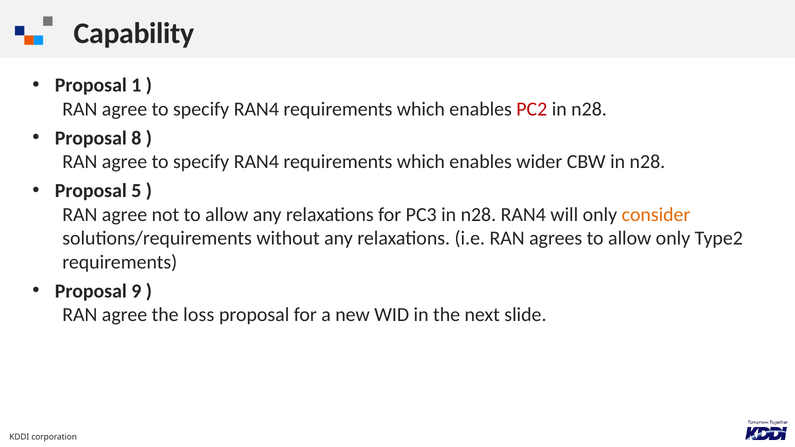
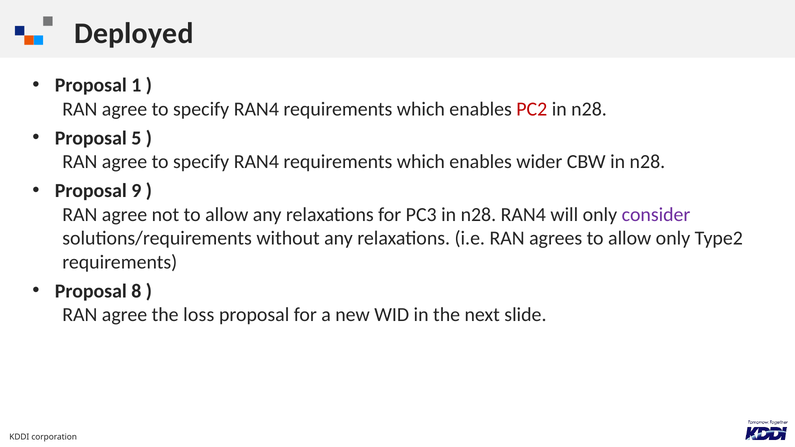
Capability: Capability -> Deployed (134, 34)
Proposal 8: 8 -> 5 (136, 138)
Proposal 5: 5 -> 9 (136, 191)
consider colour: orange -> purple (656, 215)
9: 9 -> 8 (136, 291)
